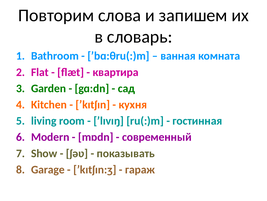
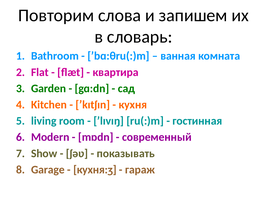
ʹkıtʃın:ʒ: ʹkıtʃın:ʒ -> кухня:ʒ (95, 169)
